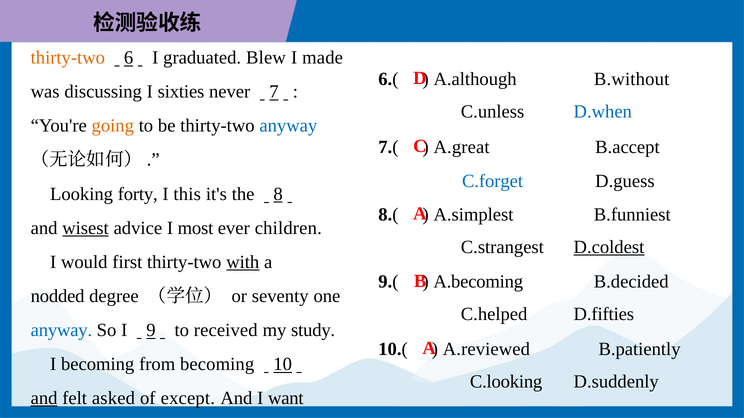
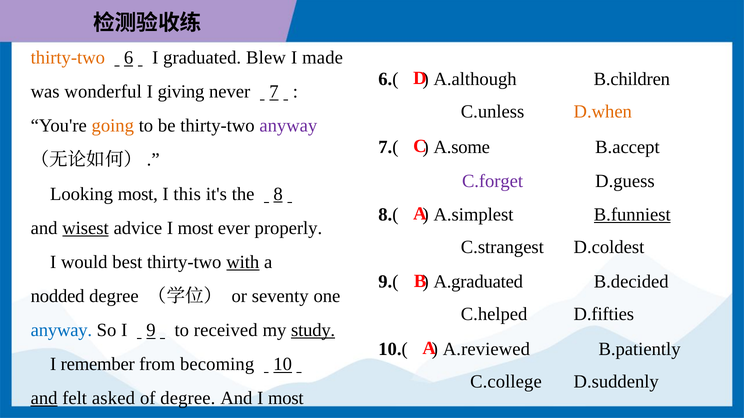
B.without: B.without -> B.children (632, 79)
discussing: discussing -> wonderful (103, 92)
sixties: sixties -> giving (181, 92)
D.when colour: blue -> orange (603, 112)
anyway colour: blue -> purple (288, 126)
A.great: A.great -> A.some (462, 147)
C.forget colour: blue -> purple (493, 182)
Looking forty: forty -> most (138, 194)
B.funniest underline: none -> present (632, 215)
children: children -> properly (288, 228)
D.coldest underline: present -> none (609, 247)
first: first -> best (127, 262)
A.becoming: A.becoming -> A.graduated (478, 282)
study underline: none -> present (313, 330)
I becoming: becoming -> remember (98, 365)
C.looking: C.looking -> C.college (506, 382)
of except: except -> degree (188, 399)
And I want: want -> most (286, 399)
